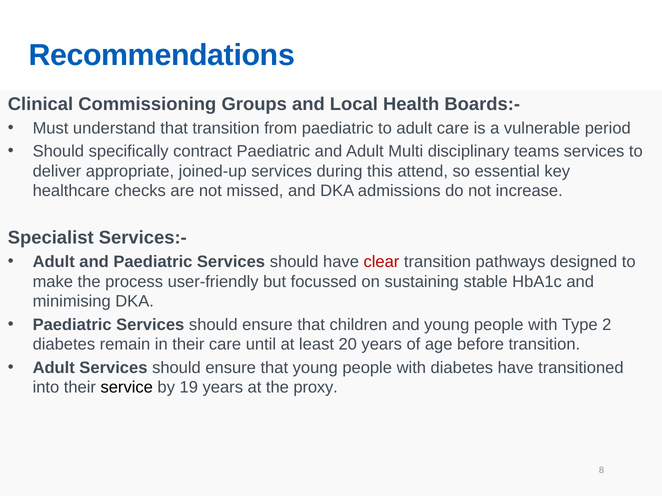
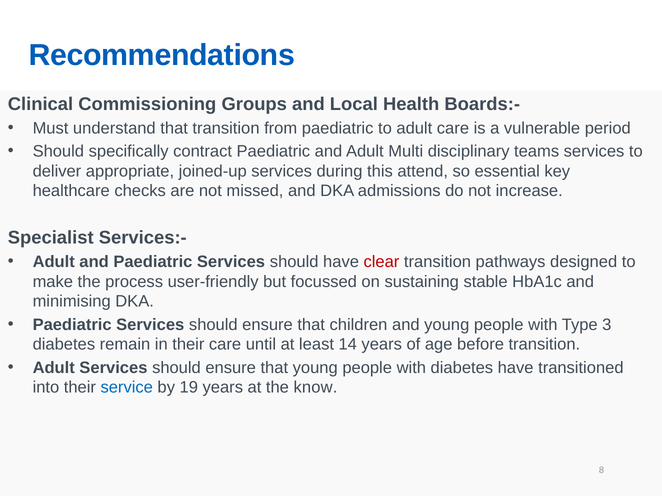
2: 2 -> 3 (607, 325)
20: 20 -> 14 (348, 345)
service colour: black -> blue (127, 388)
proxy: proxy -> know (315, 388)
